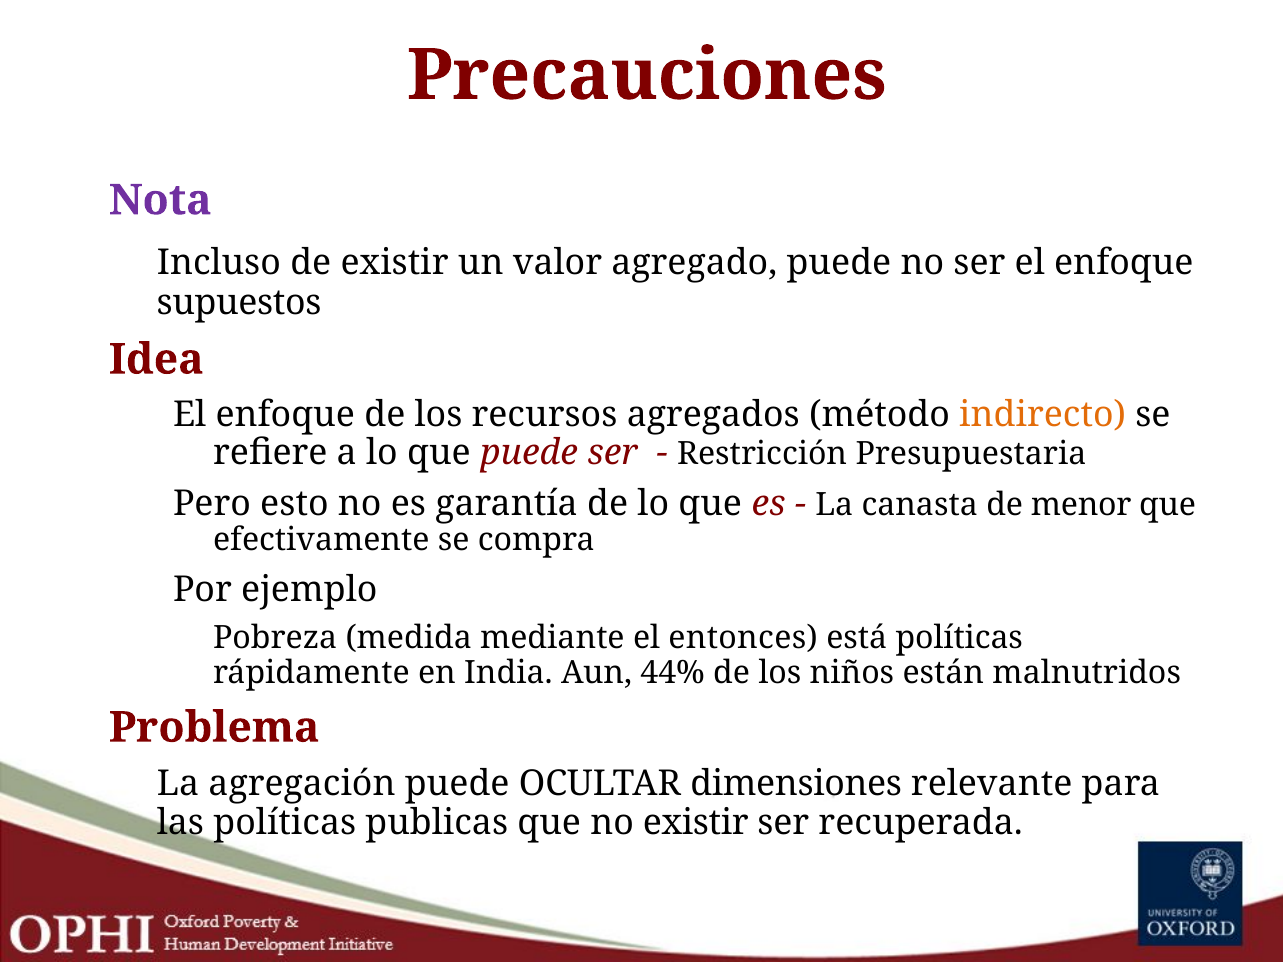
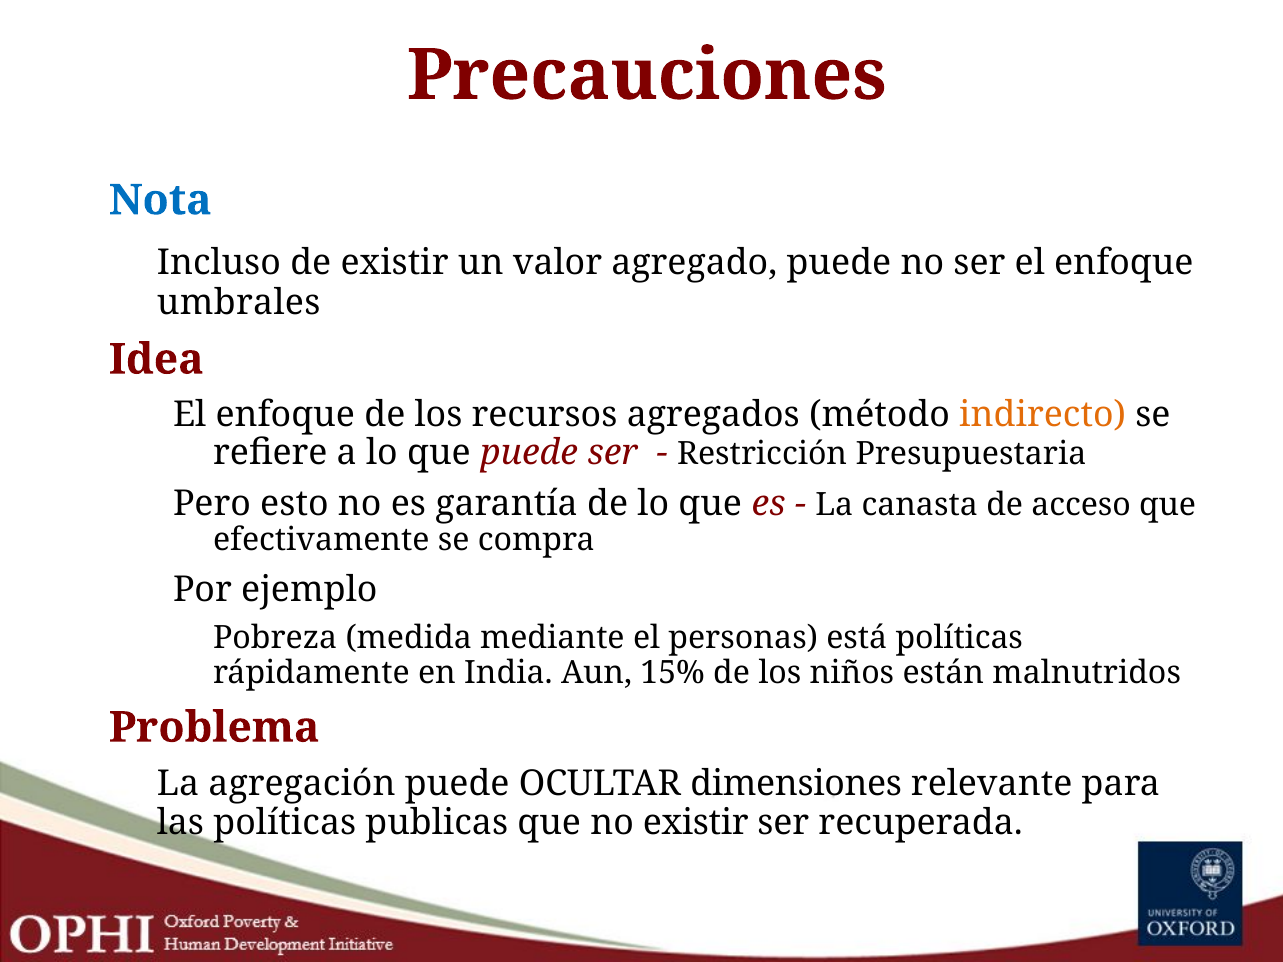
Nota colour: purple -> blue (160, 200)
supuestos: supuestos -> umbrales (239, 303)
menor: menor -> acceso (1081, 505)
entonces: entonces -> personas (743, 639)
44%: 44% -> 15% (673, 673)
